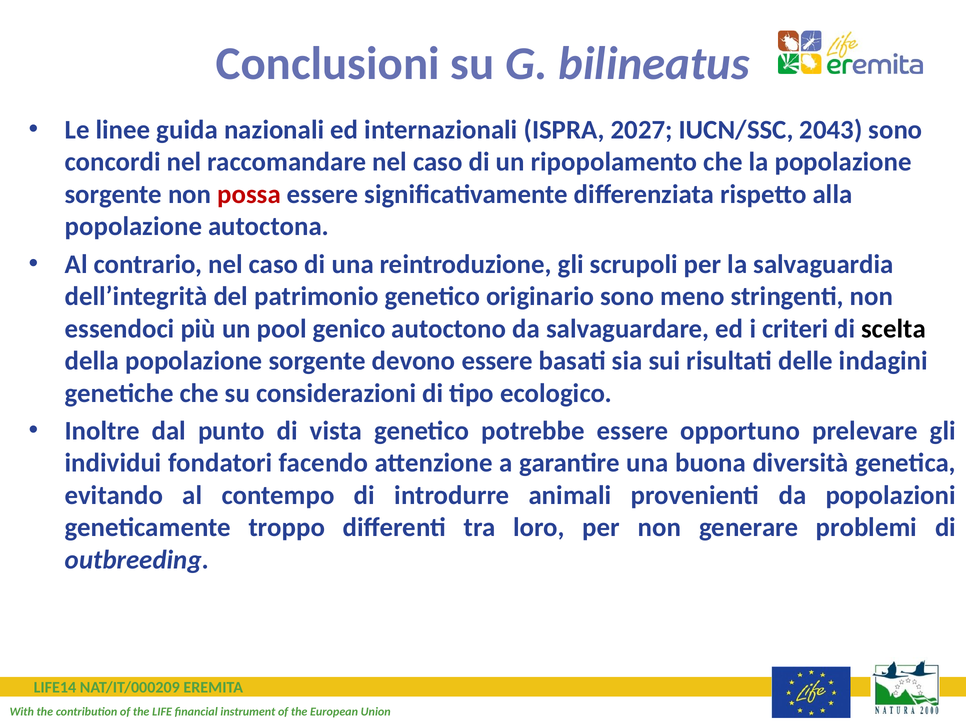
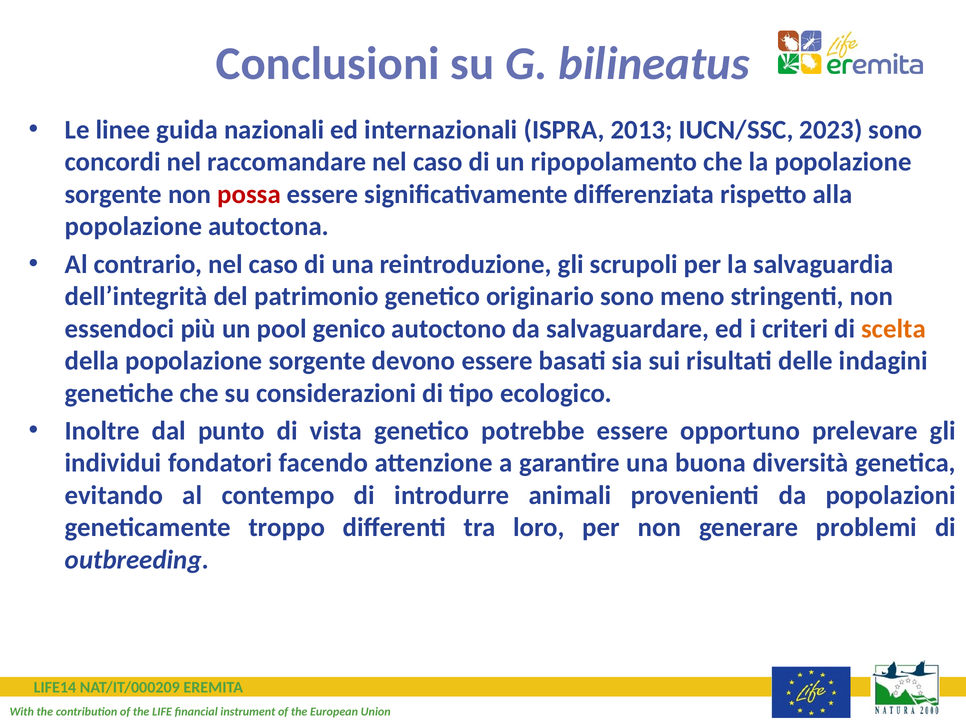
2027: 2027 -> 2013 (642, 130)
2043: 2043 -> 2023 (831, 130)
scelta colour: black -> orange (894, 328)
